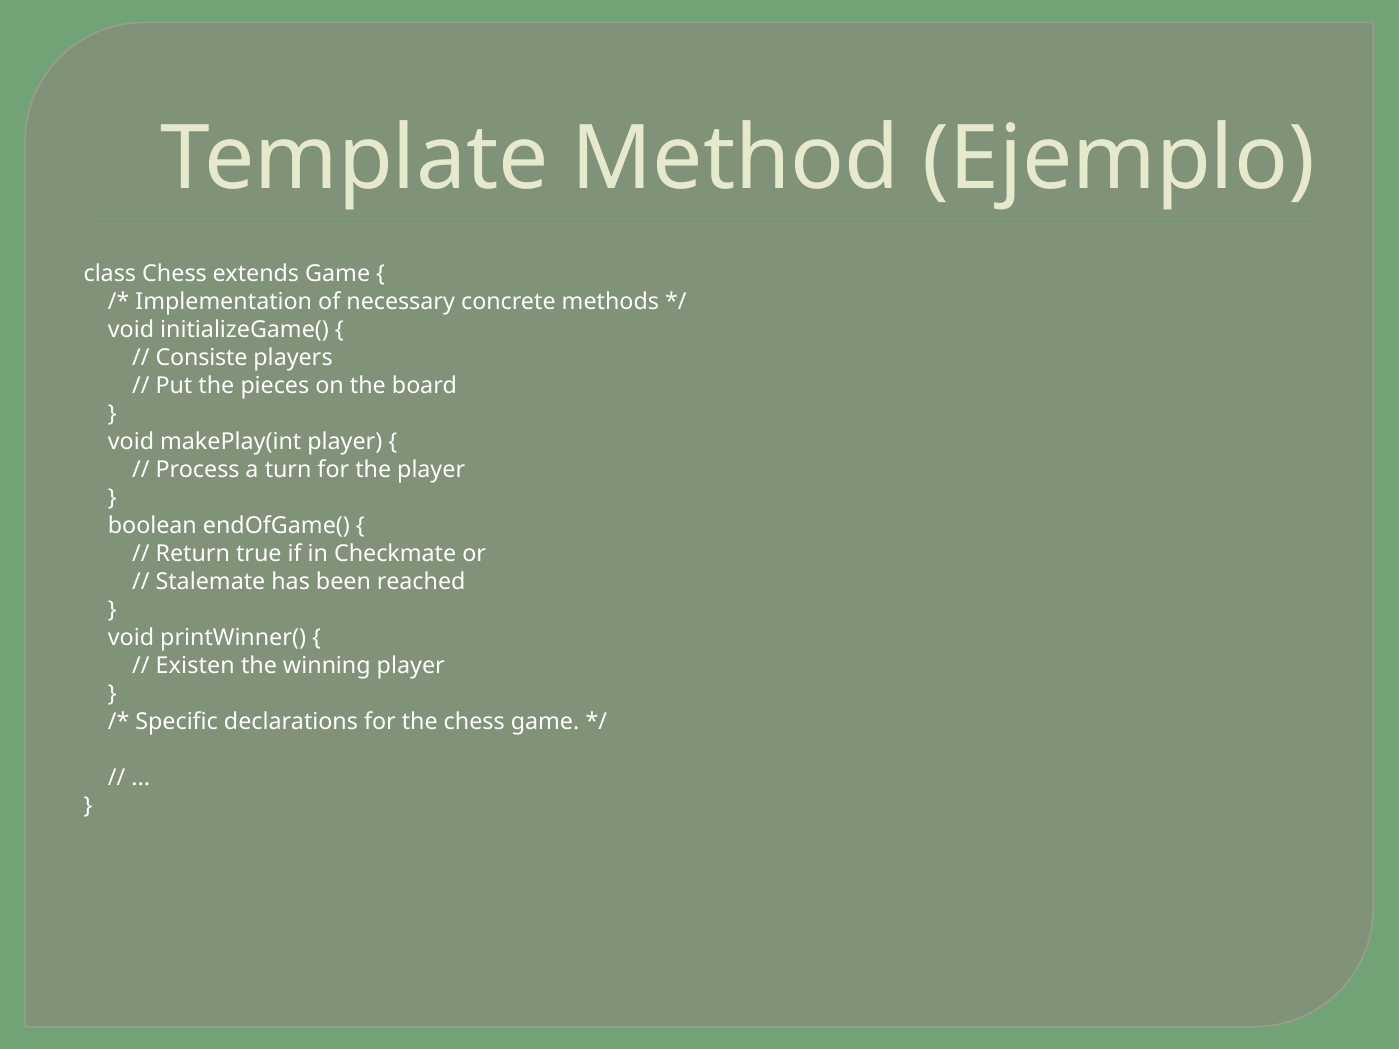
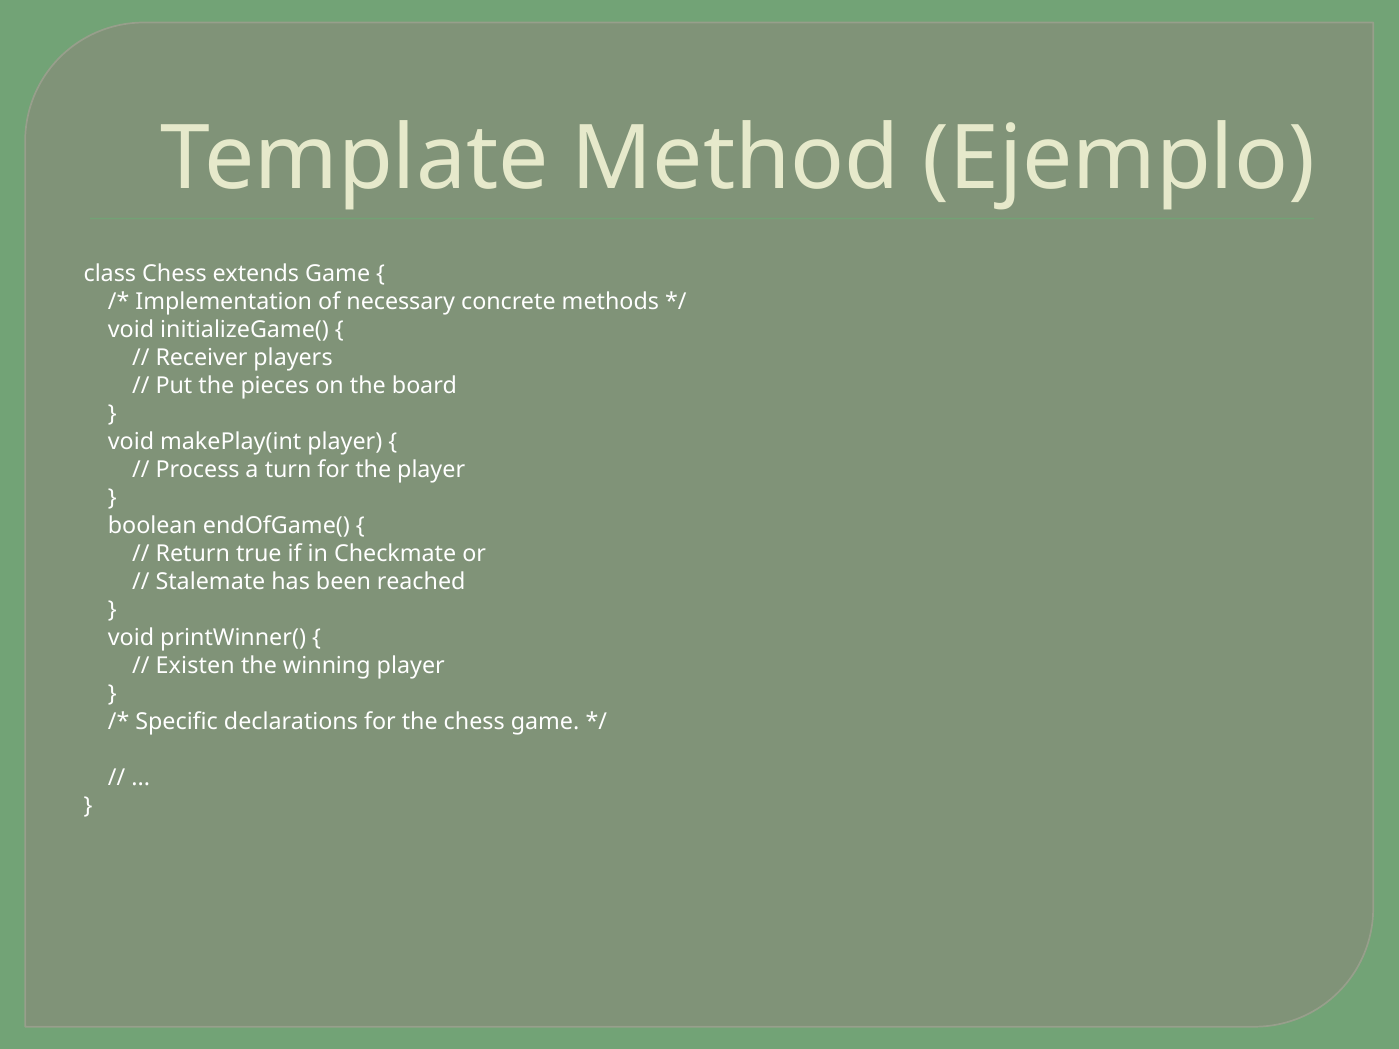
Consiste: Consiste -> Receiver (201, 358)
